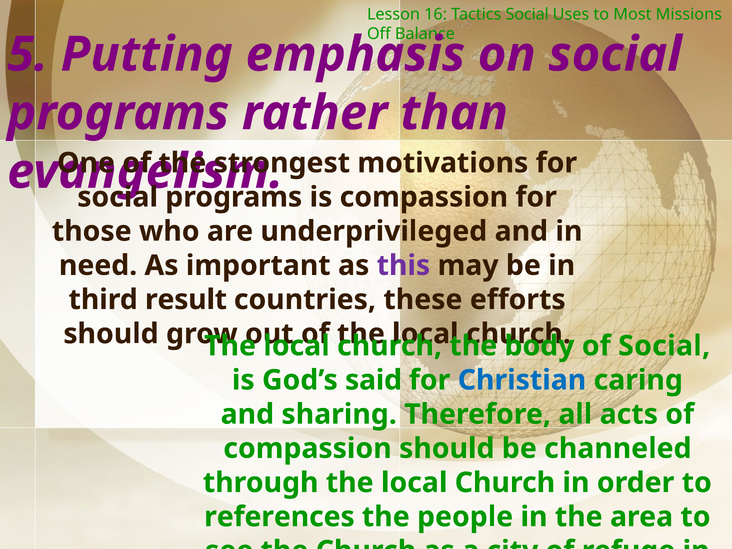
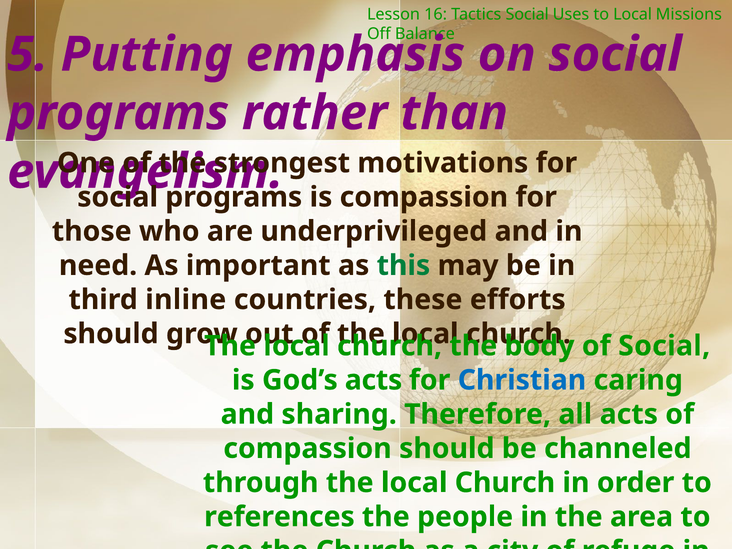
to Most: Most -> Local (633, 14)
this colour: purple -> green (403, 265)
result: result -> inline (186, 300)
God’s said: said -> acts (373, 380)
